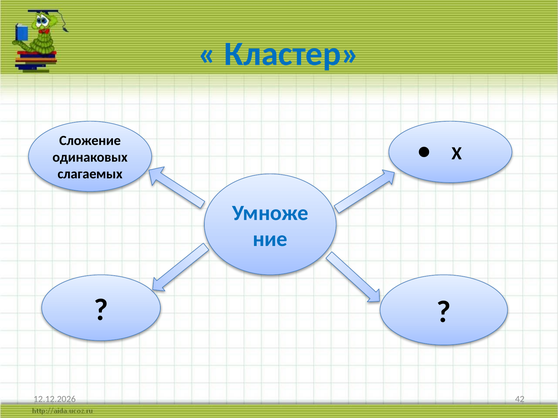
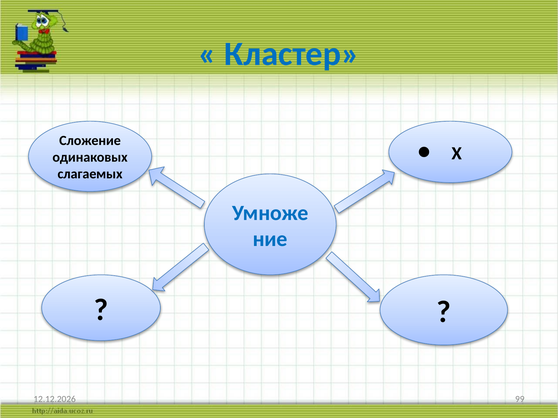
42: 42 -> 99 (520, 400)
